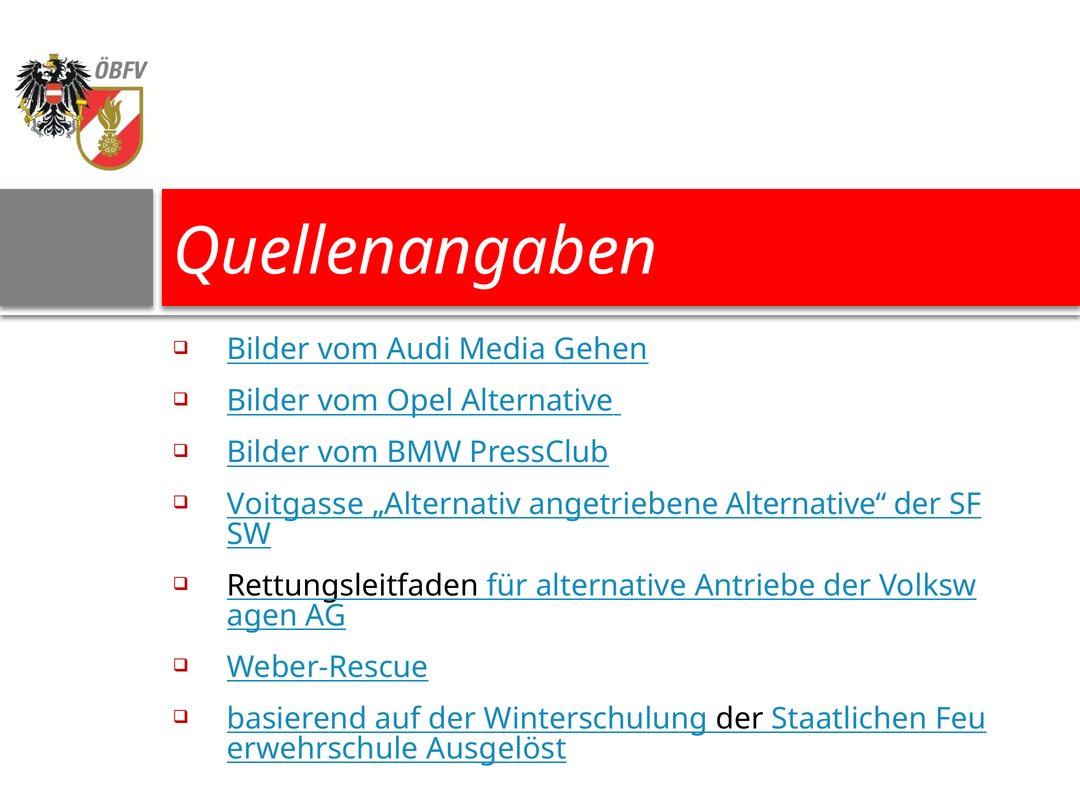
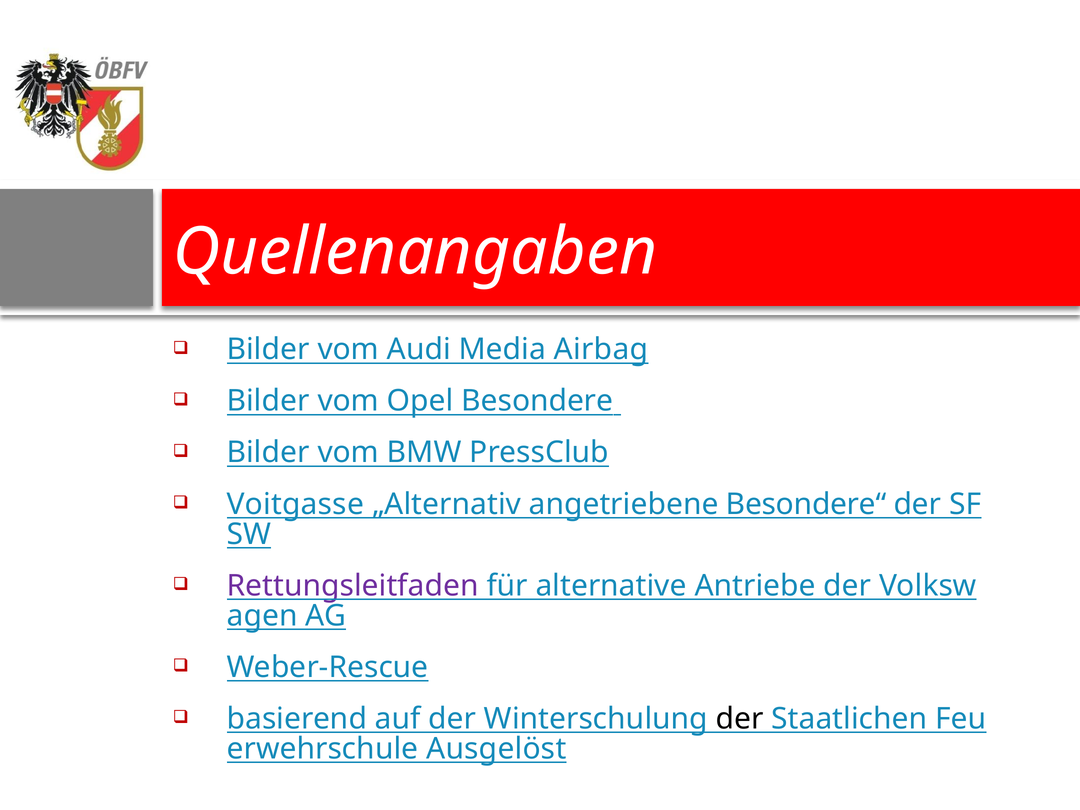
Gehen: Gehen -> Airbag (601, 350)
Opel Alternative: Alternative -> Besondere (537, 401)
Alternative“: Alternative“ -> Besondere“ (806, 504)
Rettungsleitfaden colour: black -> purple (353, 586)
